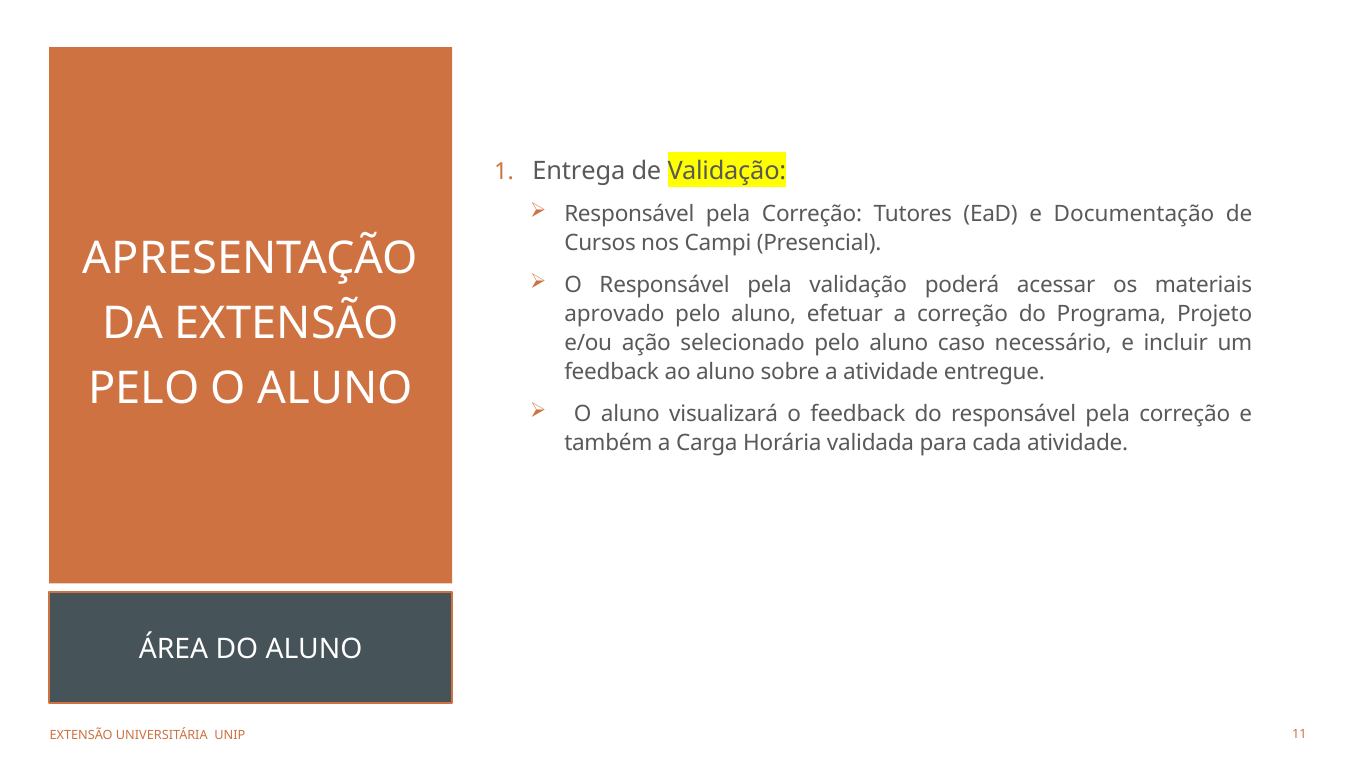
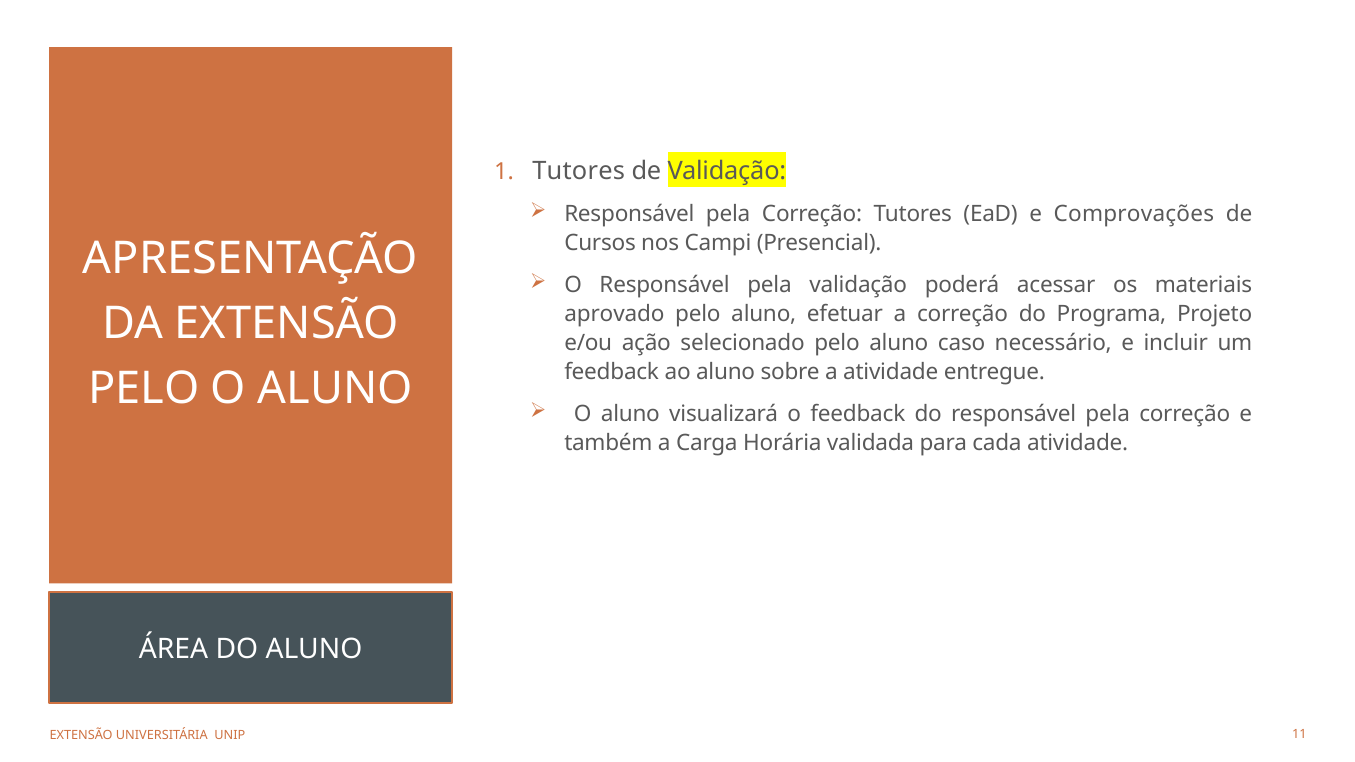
Entrega: Entrega -> Tutores (579, 171)
Documentação: Documentação -> Comprovações (1134, 214)
